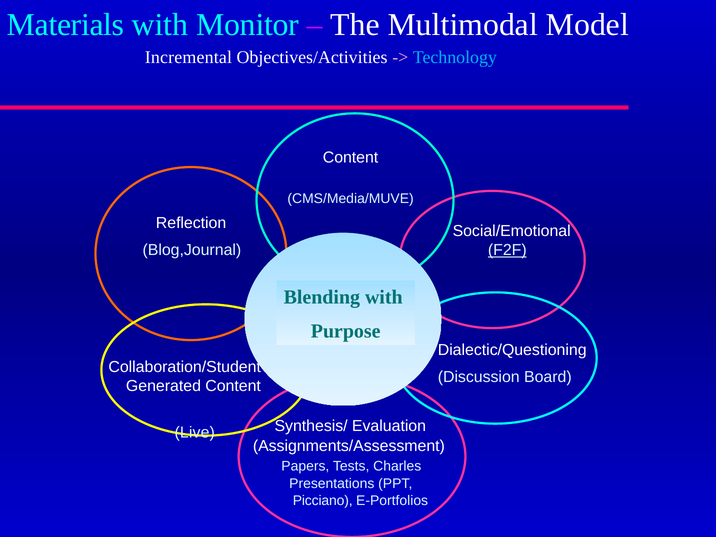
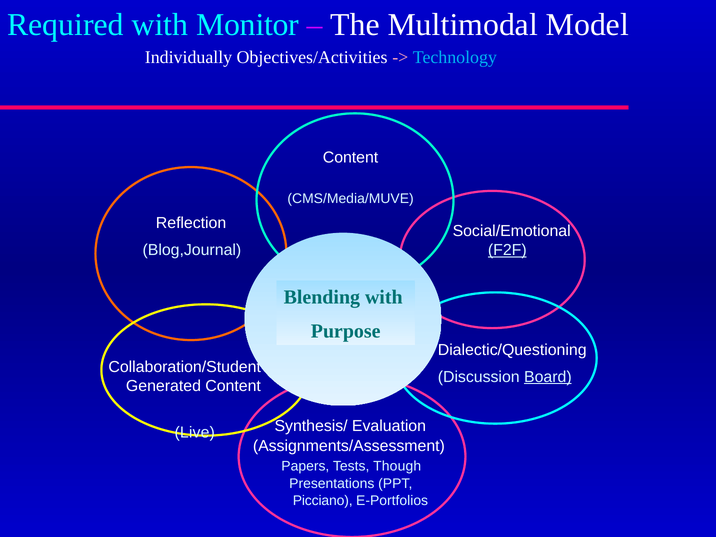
Materials: Materials -> Required (65, 25)
Incremental: Incremental -> Individually (188, 57)
Board underline: none -> present (548, 377)
Charles: Charles -> Though (397, 466)
